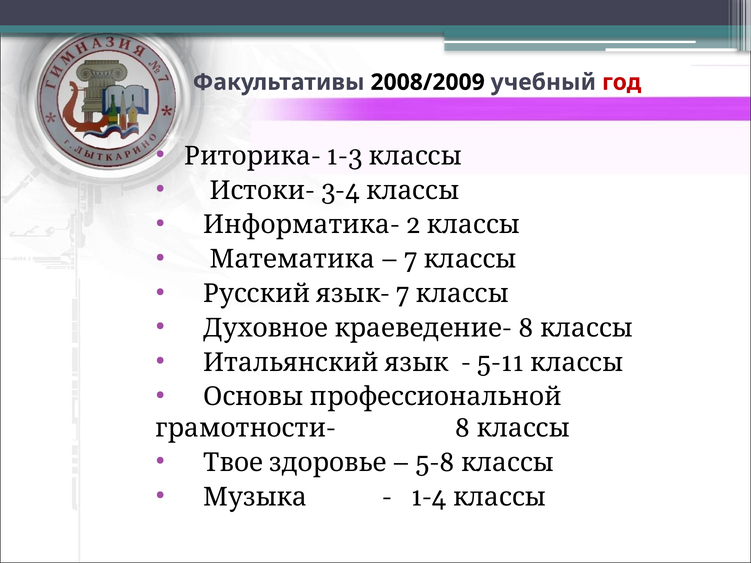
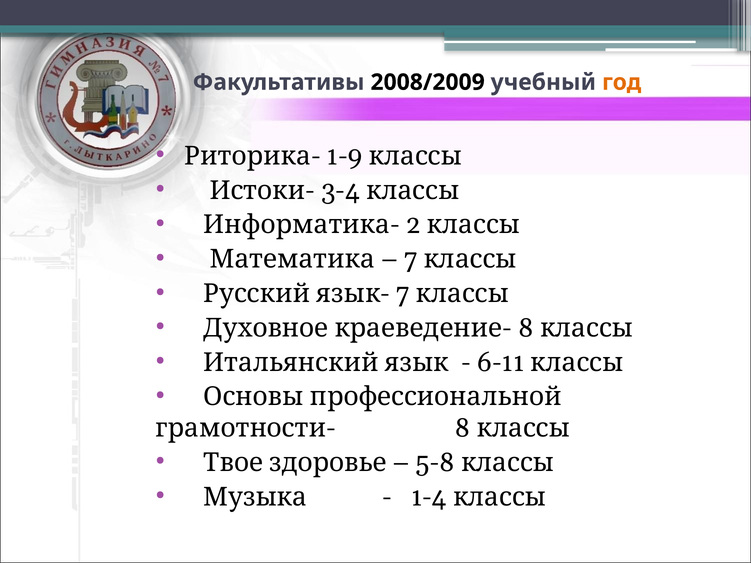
год colour: red -> orange (622, 82)
1-3: 1-3 -> 1-9 (345, 156)
5-11: 5-11 -> 6-11 (501, 363)
